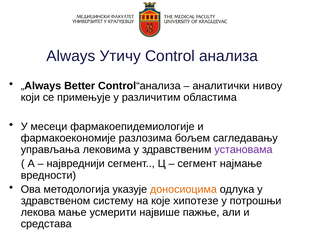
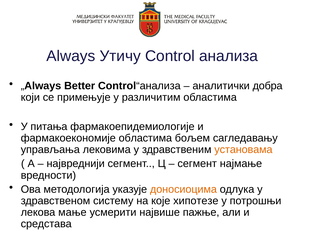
нивоу: нивоу -> добра (268, 86)
месеци: месеци -> питања (49, 127)
фармакоекономије разлозима: разлозима -> областима (145, 139)
установама colour: purple -> orange (243, 150)
